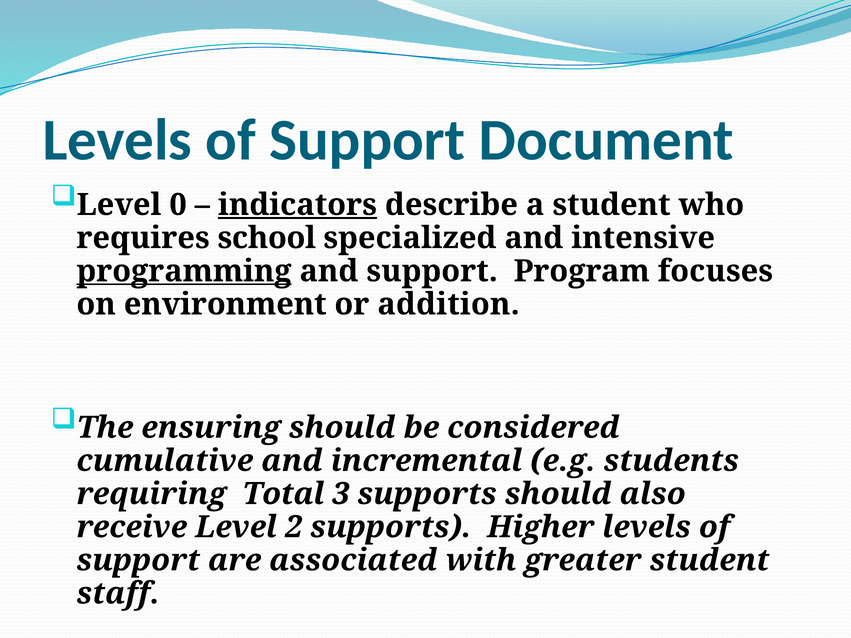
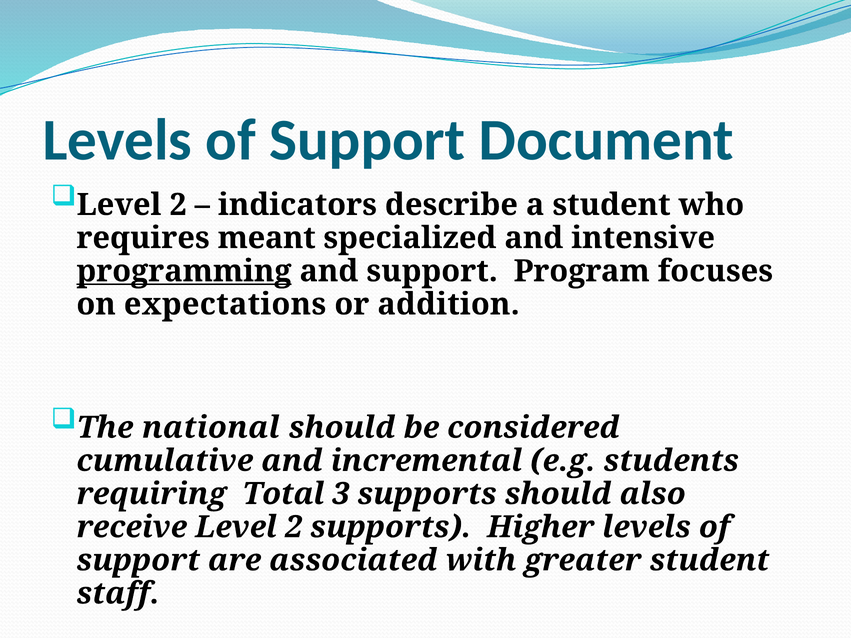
0: 0 -> 2 (178, 205)
indicators underline: present -> none (297, 205)
school: school -> meant (267, 238)
environment: environment -> expectations (225, 304)
ensuring: ensuring -> national (211, 428)
